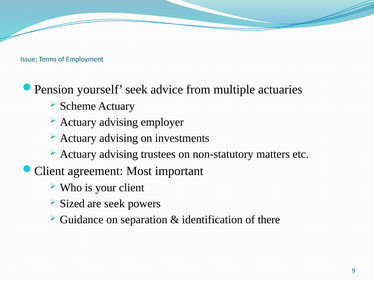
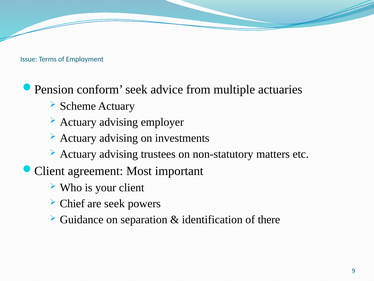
yourself: yourself -> conform (100, 89)
Sized: Sized -> Chief (72, 203)
